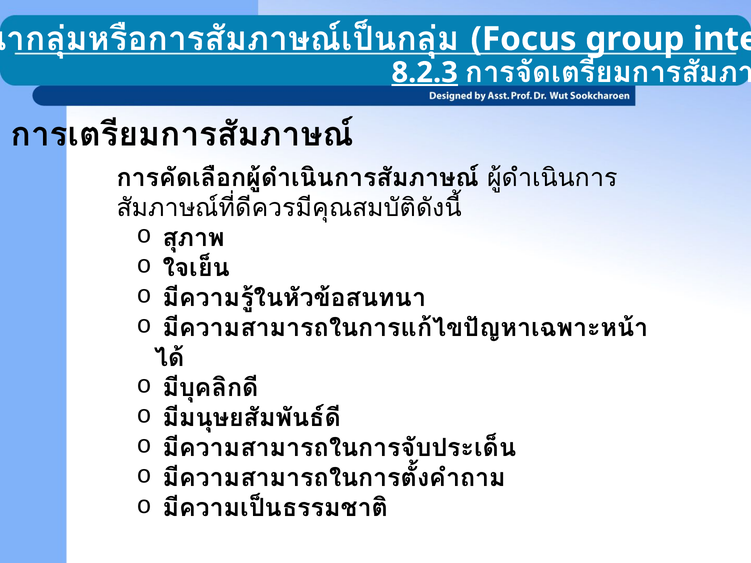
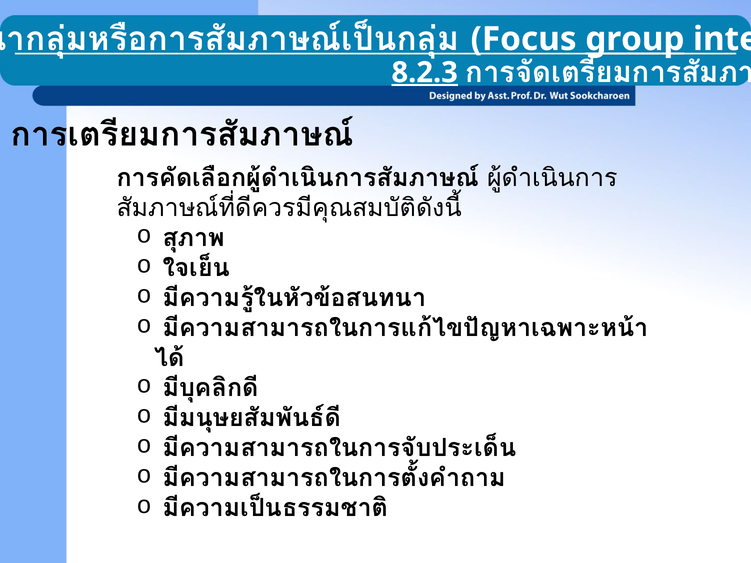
group underline: none -> present (635, 39)
